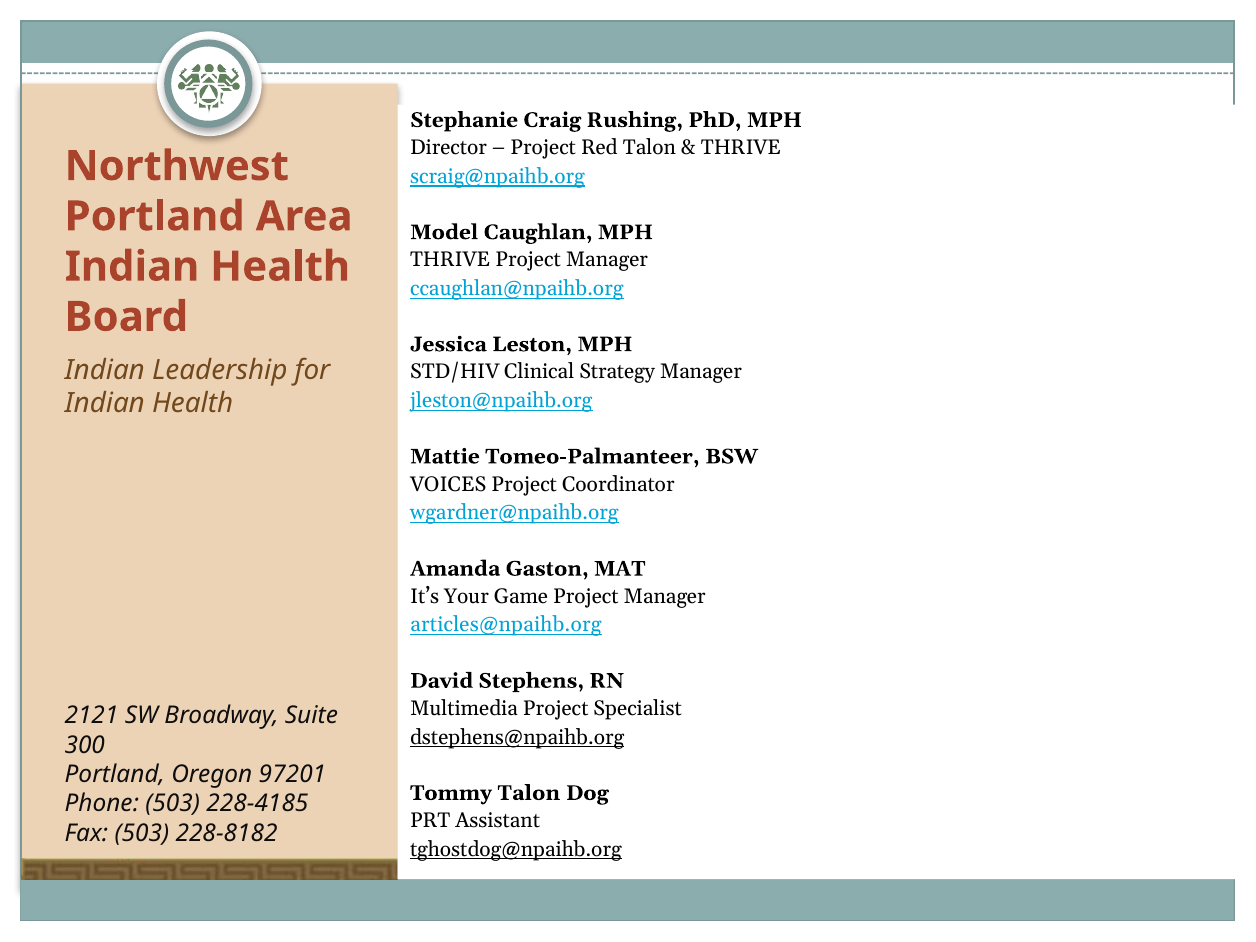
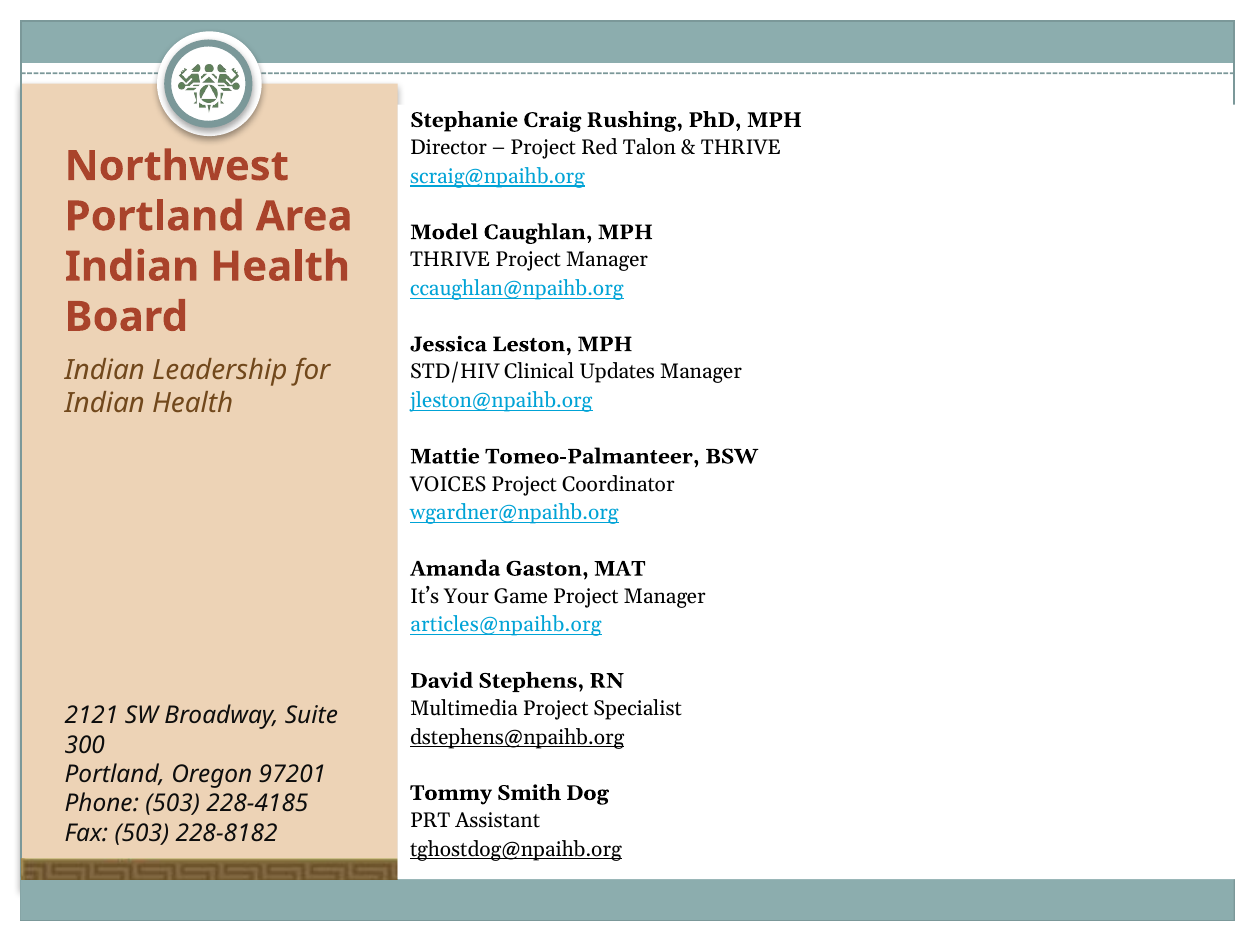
Strategy: Strategy -> Updates (617, 372)
Tommy Talon: Talon -> Smith (529, 793)
